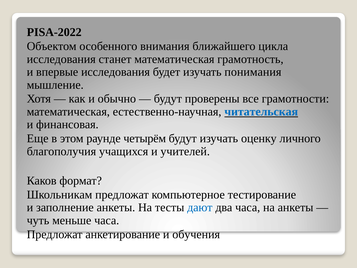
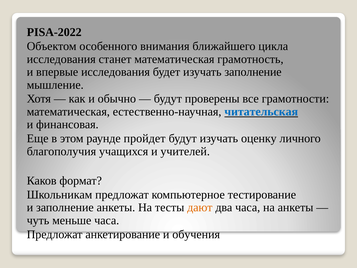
изучать понимания: понимания -> заполнение (253, 72)
четырём: четырём -> пройдет (145, 138)
дают colour: blue -> orange (200, 207)
